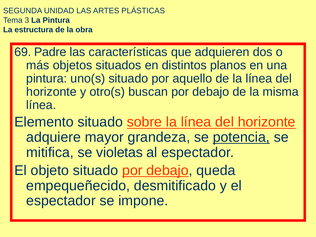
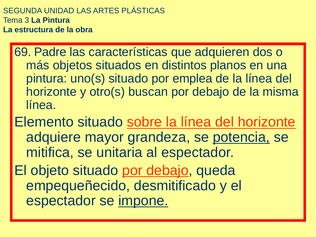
aquello: aquello -> emplea (193, 79)
violetas: violetas -> unitaria (119, 152)
impone underline: none -> present (143, 201)
